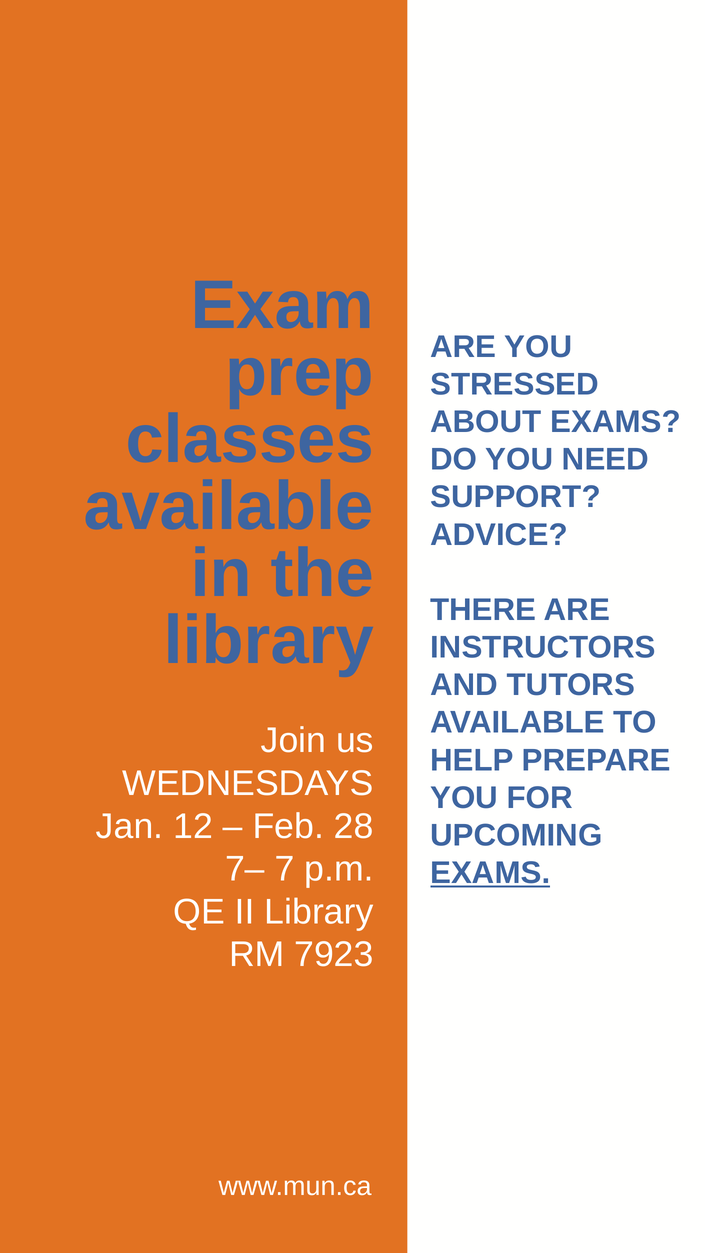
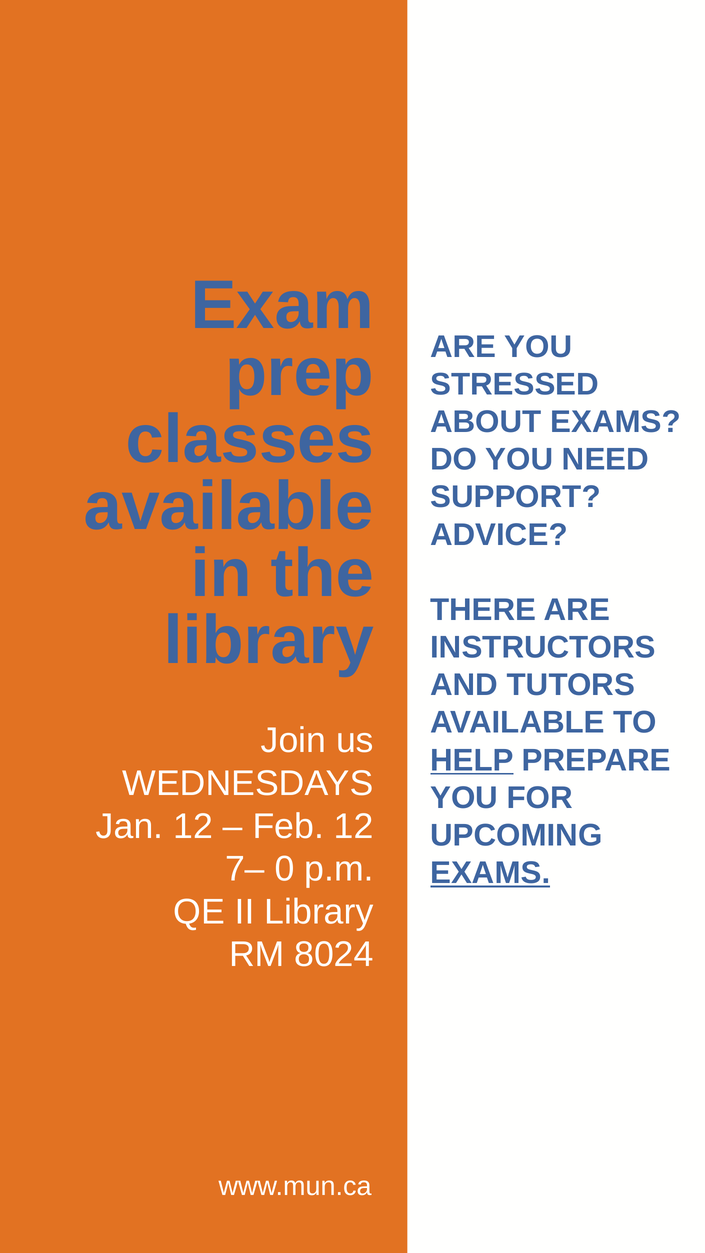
HELP underline: none -> present (472, 760)
Feb 28: 28 -> 12 (354, 827)
7: 7 -> 0 (285, 869)
7923: 7923 -> 8024 (334, 955)
